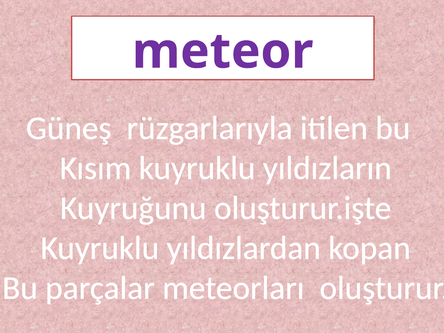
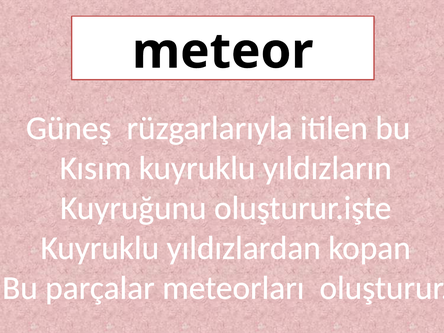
meteor colour: purple -> black (223, 51)
